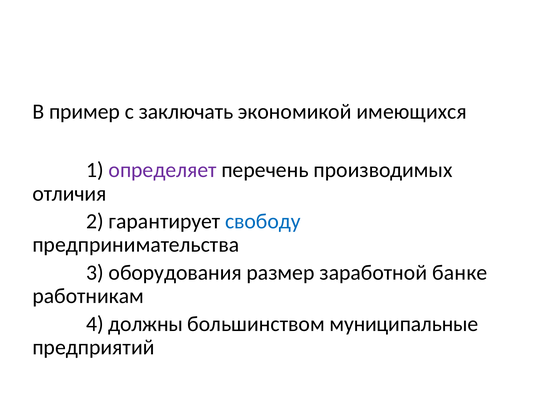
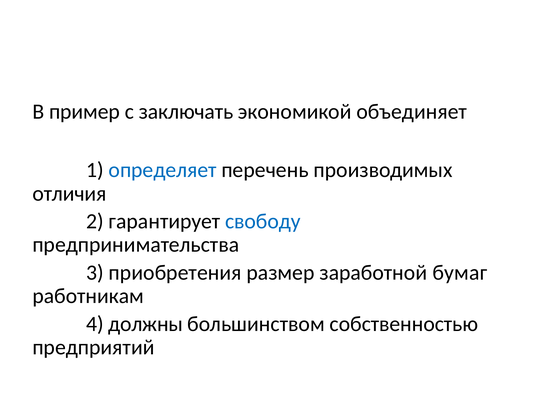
имеющихся: имеющихся -> объединяет (412, 112)
определяет colour: purple -> blue (163, 170)
оборудования: оборудования -> приобретения (175, 273)
банке: банке -> бумаг (460, 273)
муниципальные: муниципальные -> собственностью (404, 324)
